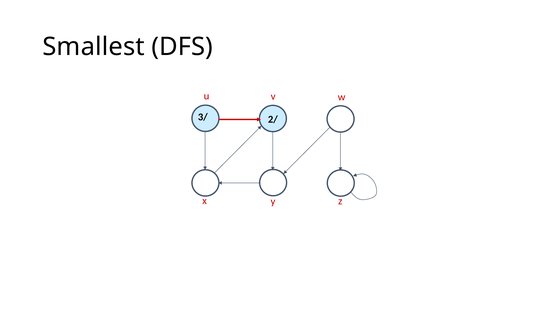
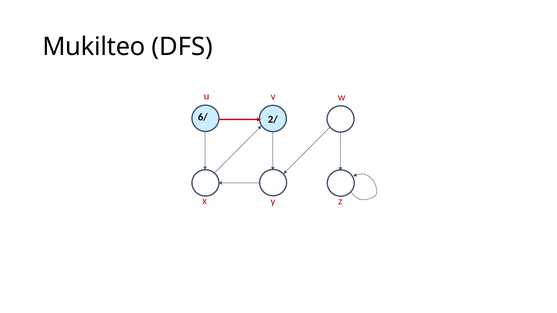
Smallest: Smallest -> Mukilteo (94, 47)
3/: 3/ -> 6/ (203, 117)
